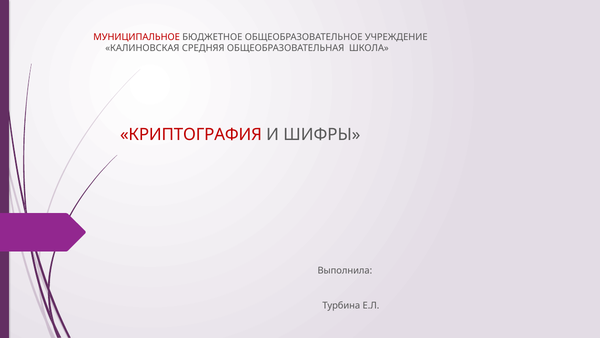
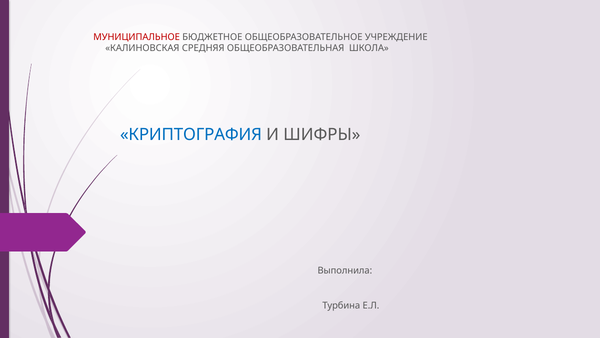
КРИПТОГРАФИЯ colour: red -> blue (191, 135)
